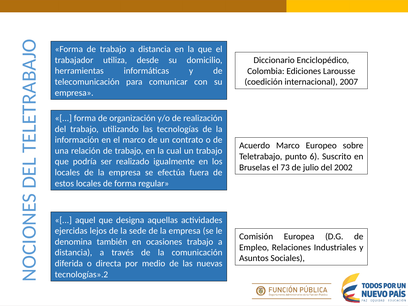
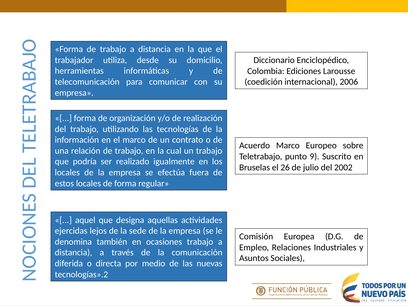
2007: 2007 -> 2006 (349, 82)
6: 6 -> 9 (315, 156)
73: 73 -> 26 (285, 167)
